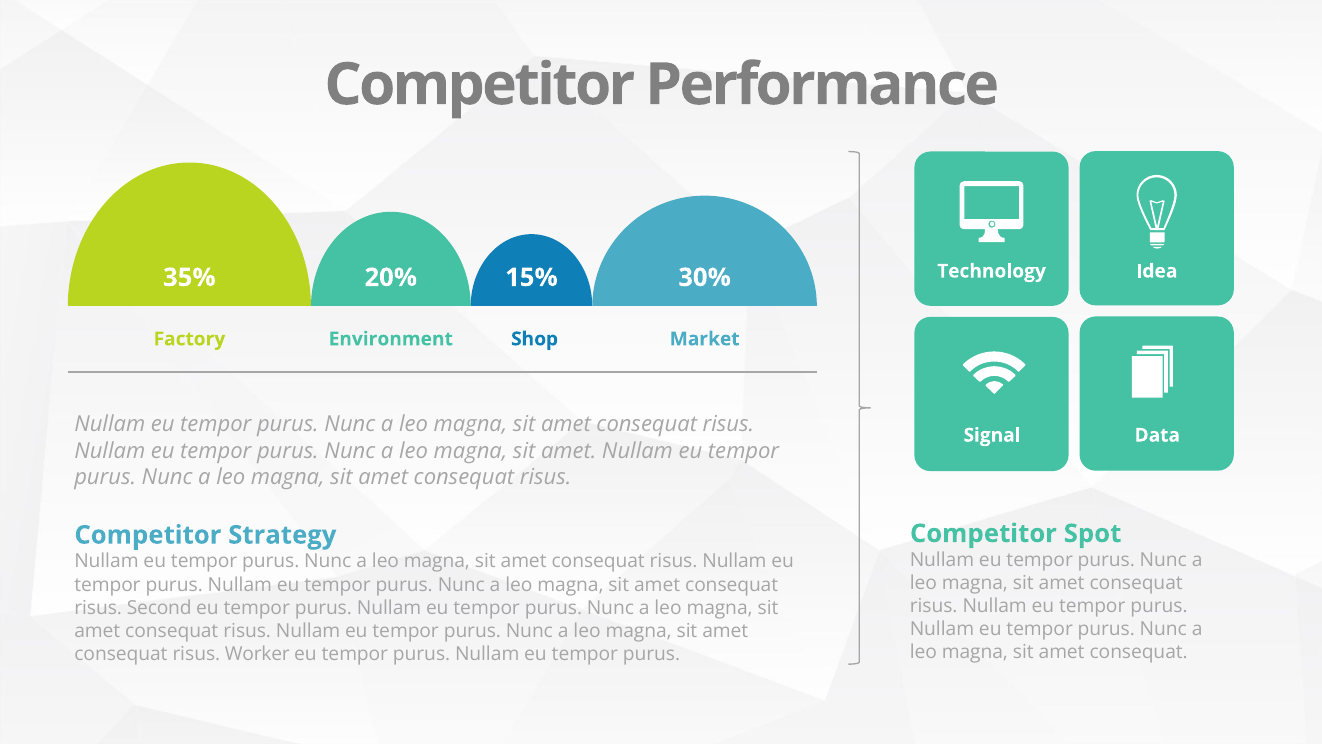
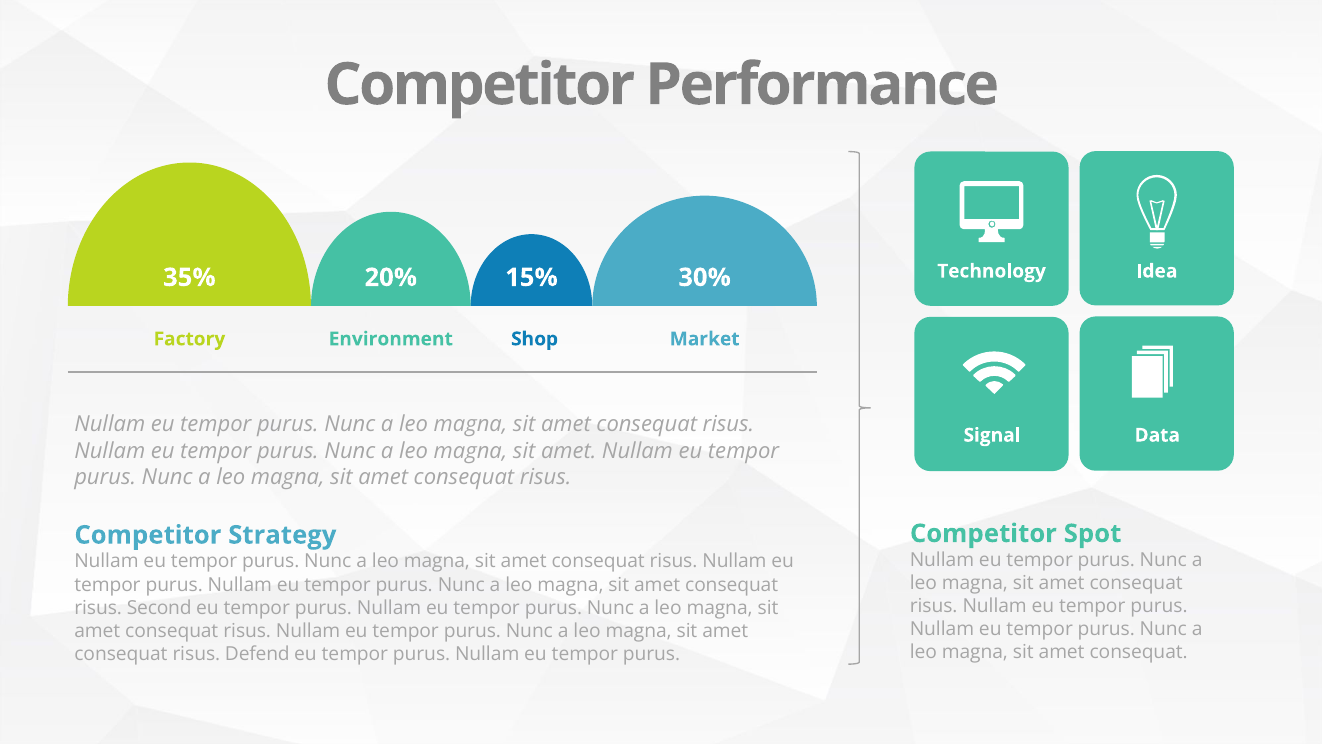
Worker: Worker -> Defend (257, 654)
